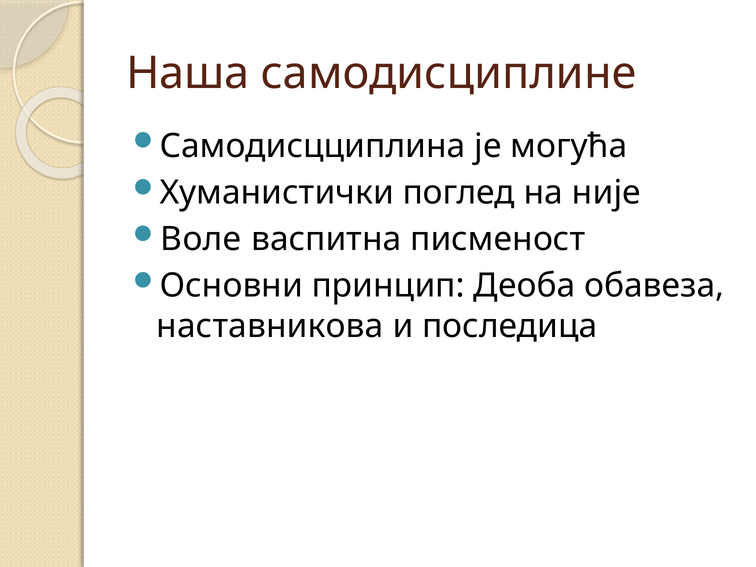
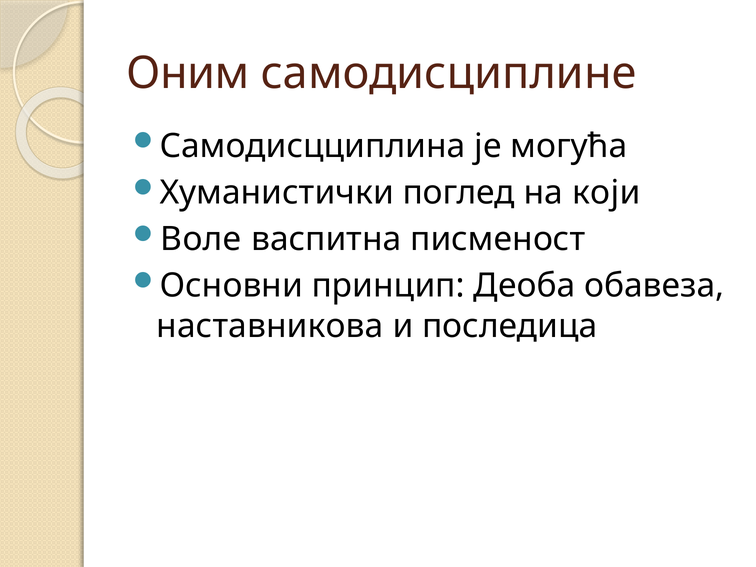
Наша: Наша -> Оним (188, 73)
није: није -> који (606, 193)
